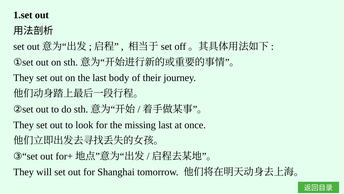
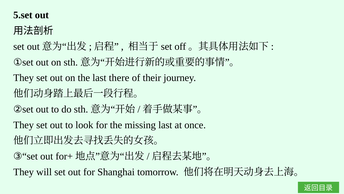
1.set: 1.set -> 5.set (23, 15)
body: body -> there (119, 78)
